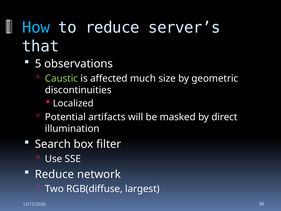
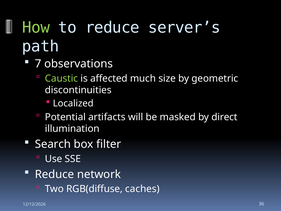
How colour: light blue -> light green (36, 28)
that: that -> path (41, 46)
5: 5 -> 7 (38, 64)
largest: largest -> caches (142, 189)
